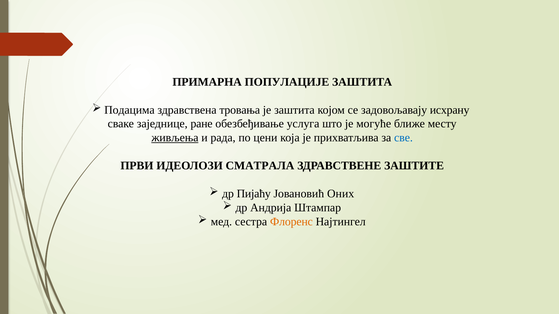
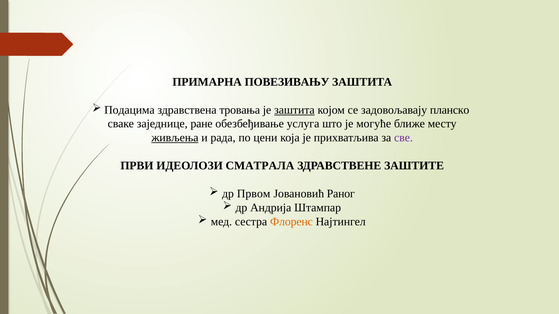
ПОПУЛАЦИЈЕ: ПОПУЛАЦИЈЕ -> ПОВЕЗИВАЊУ (287, 82)
заштита underline: none -> present (294, 110)
исхрану: исхрану -> планско (450, 110)
све colour: blue -> purple (403, 138)
Пијаћу: Пијаћу -> Првом (254, 194)
Оних: Оних -> Раног (341, 194)
